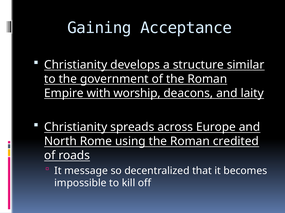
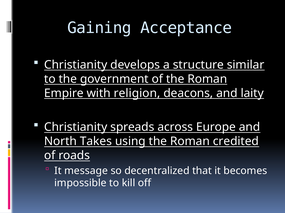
worship: worship -> religion (137, 93)
Rome: Rome -> Takes (96, 142)
